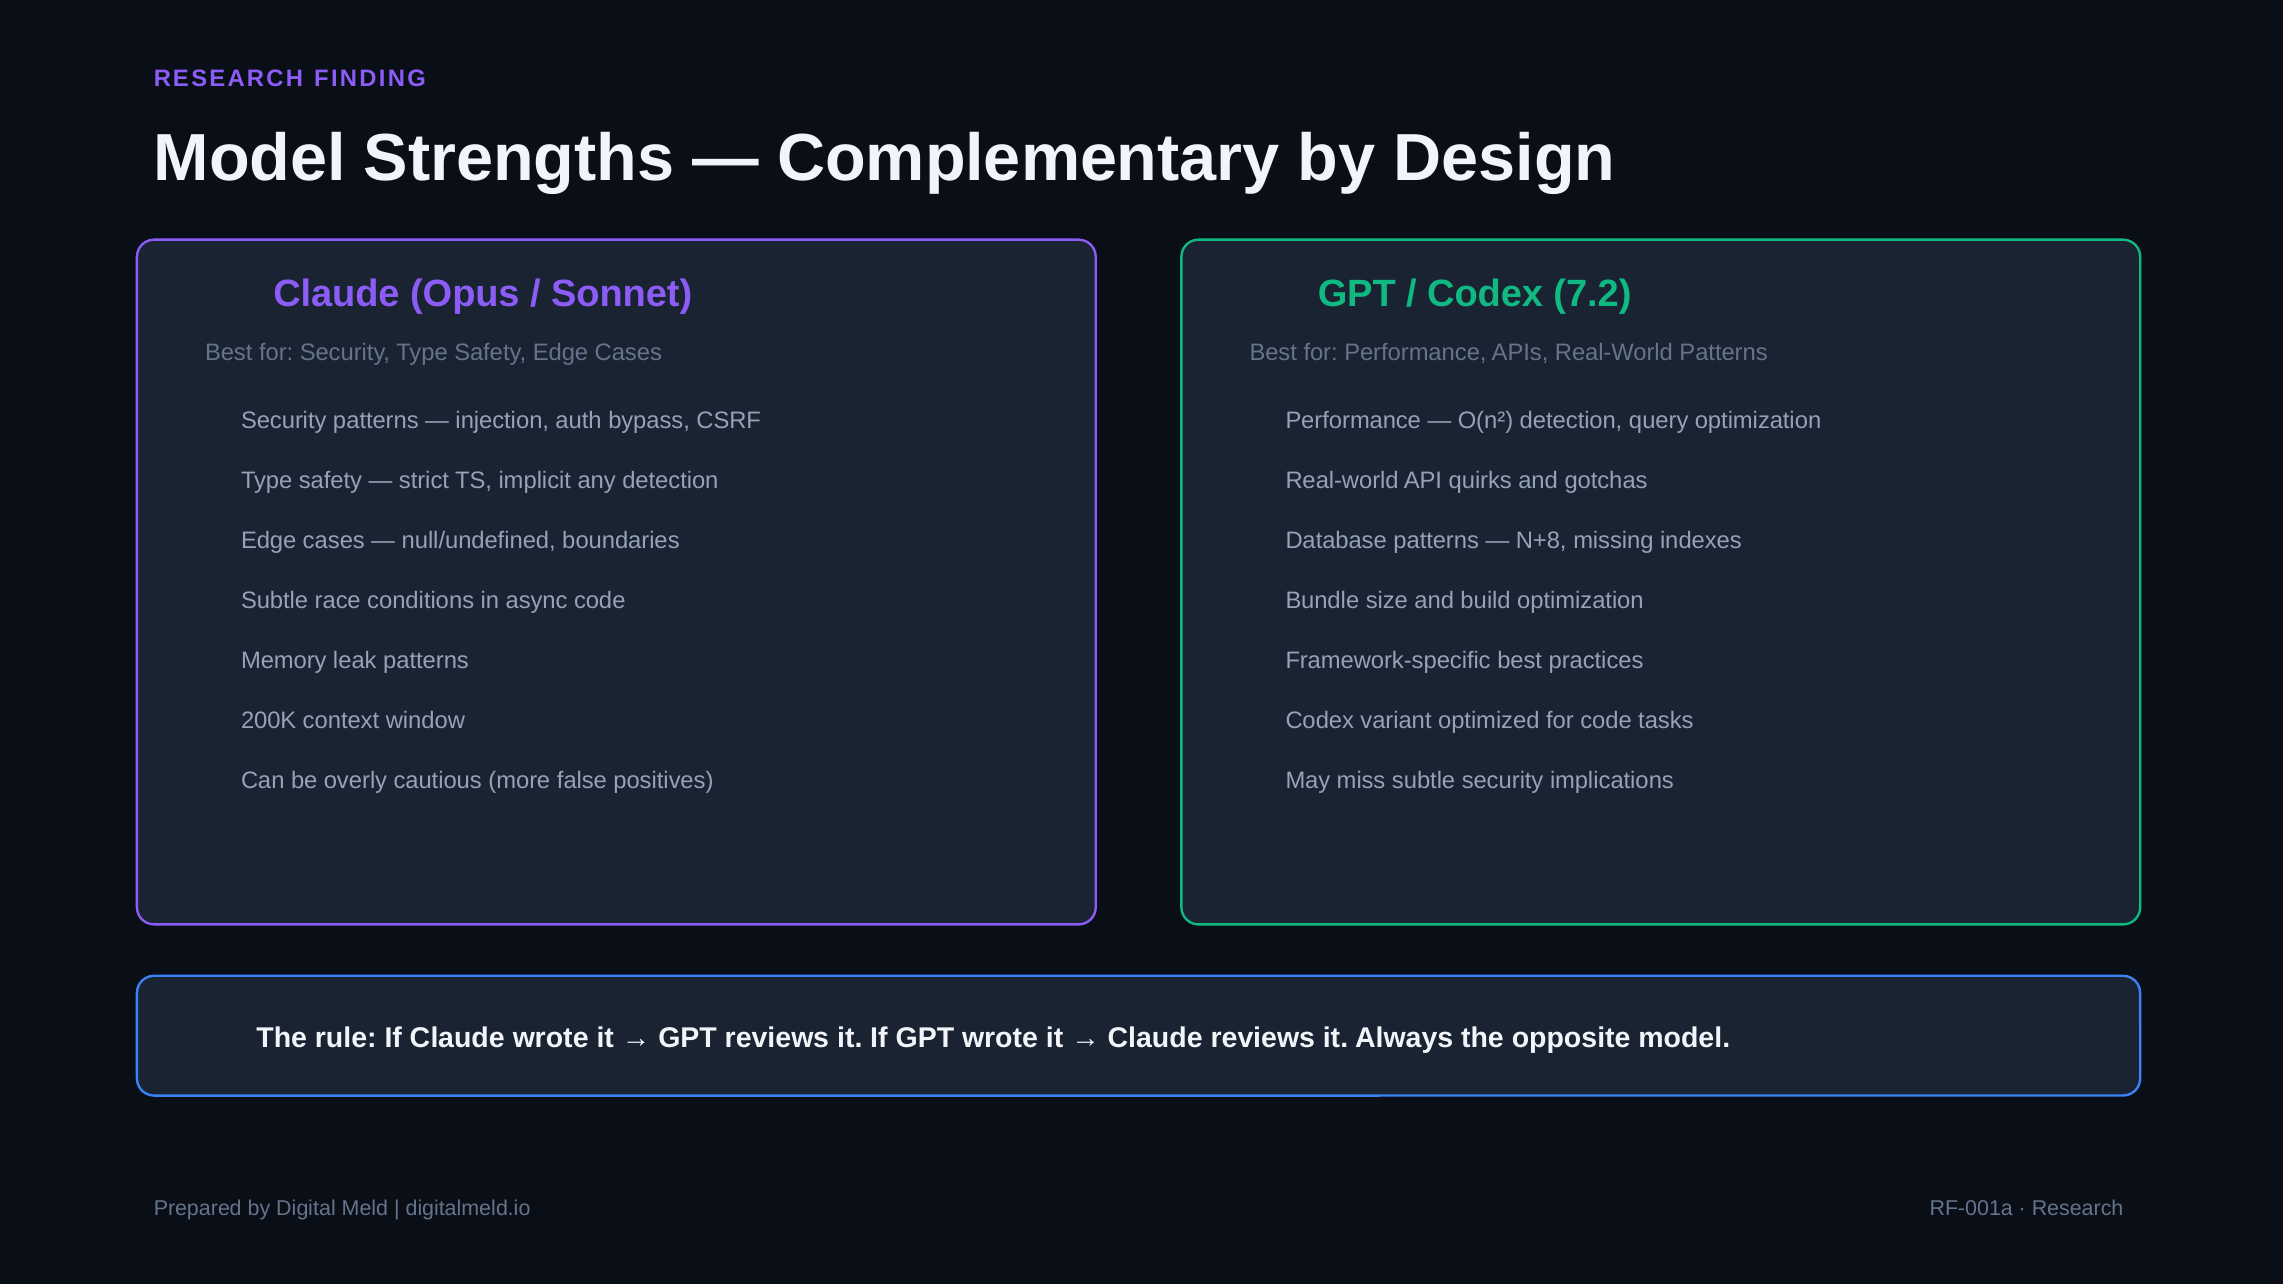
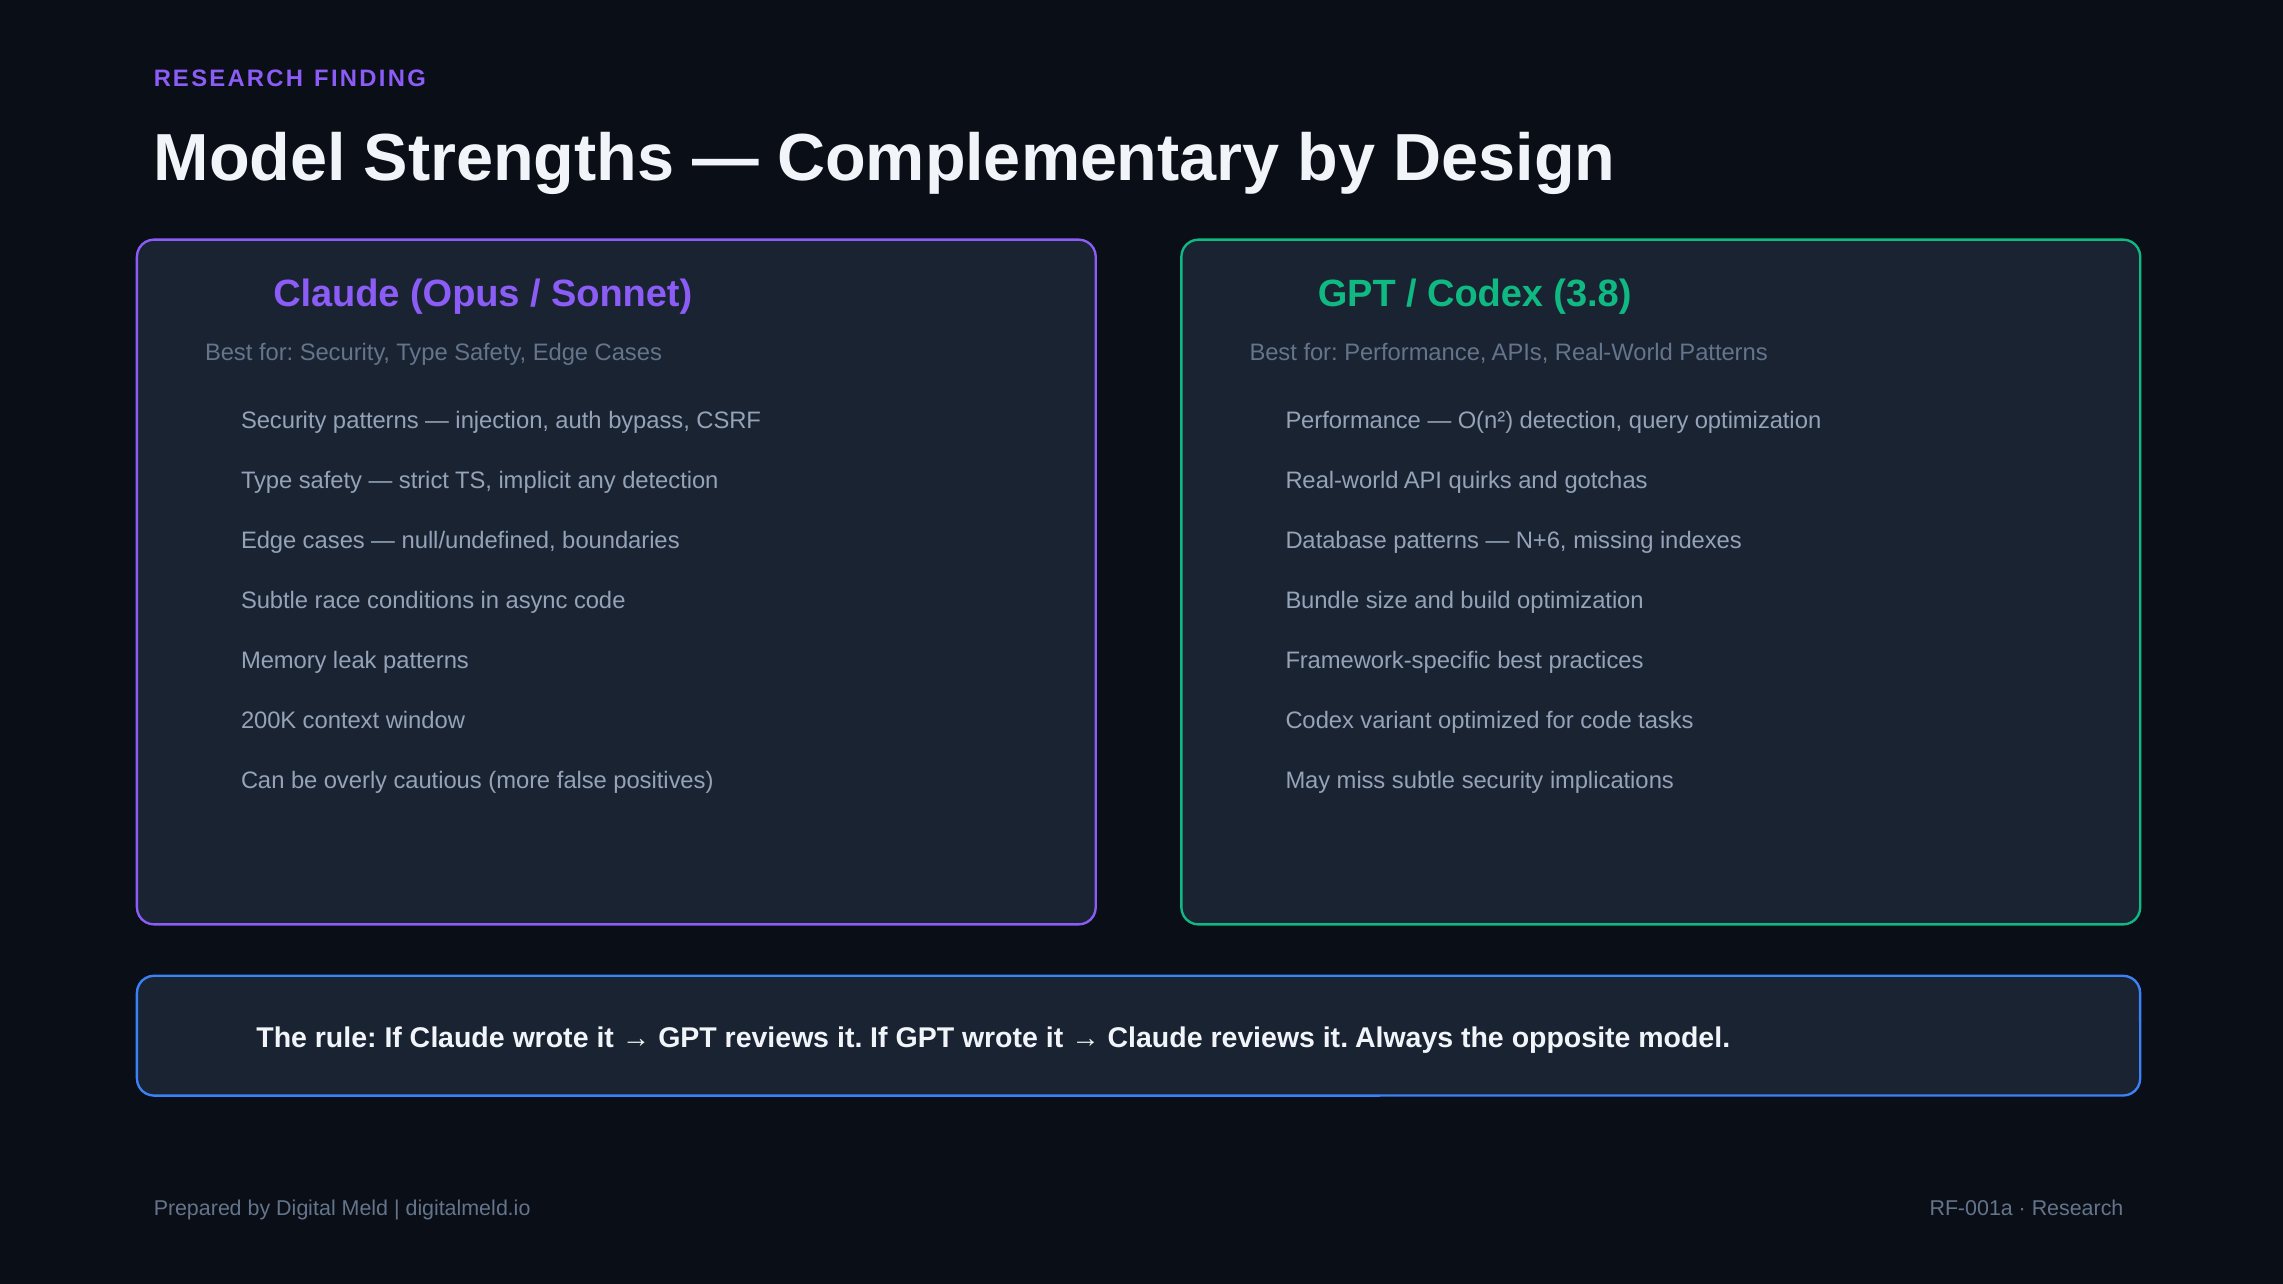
7.2: 7.2 -> 3.8 (1592, 294)
N+8: N+8 -> N+6 (1541, 541)
